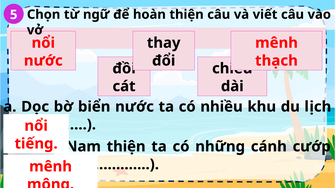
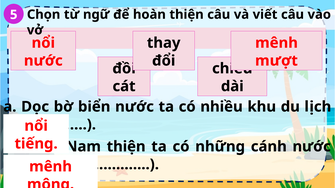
thạch: thạch -> mượt (276, 61)
cánh cướp: cướp -> nước (312, 147)
